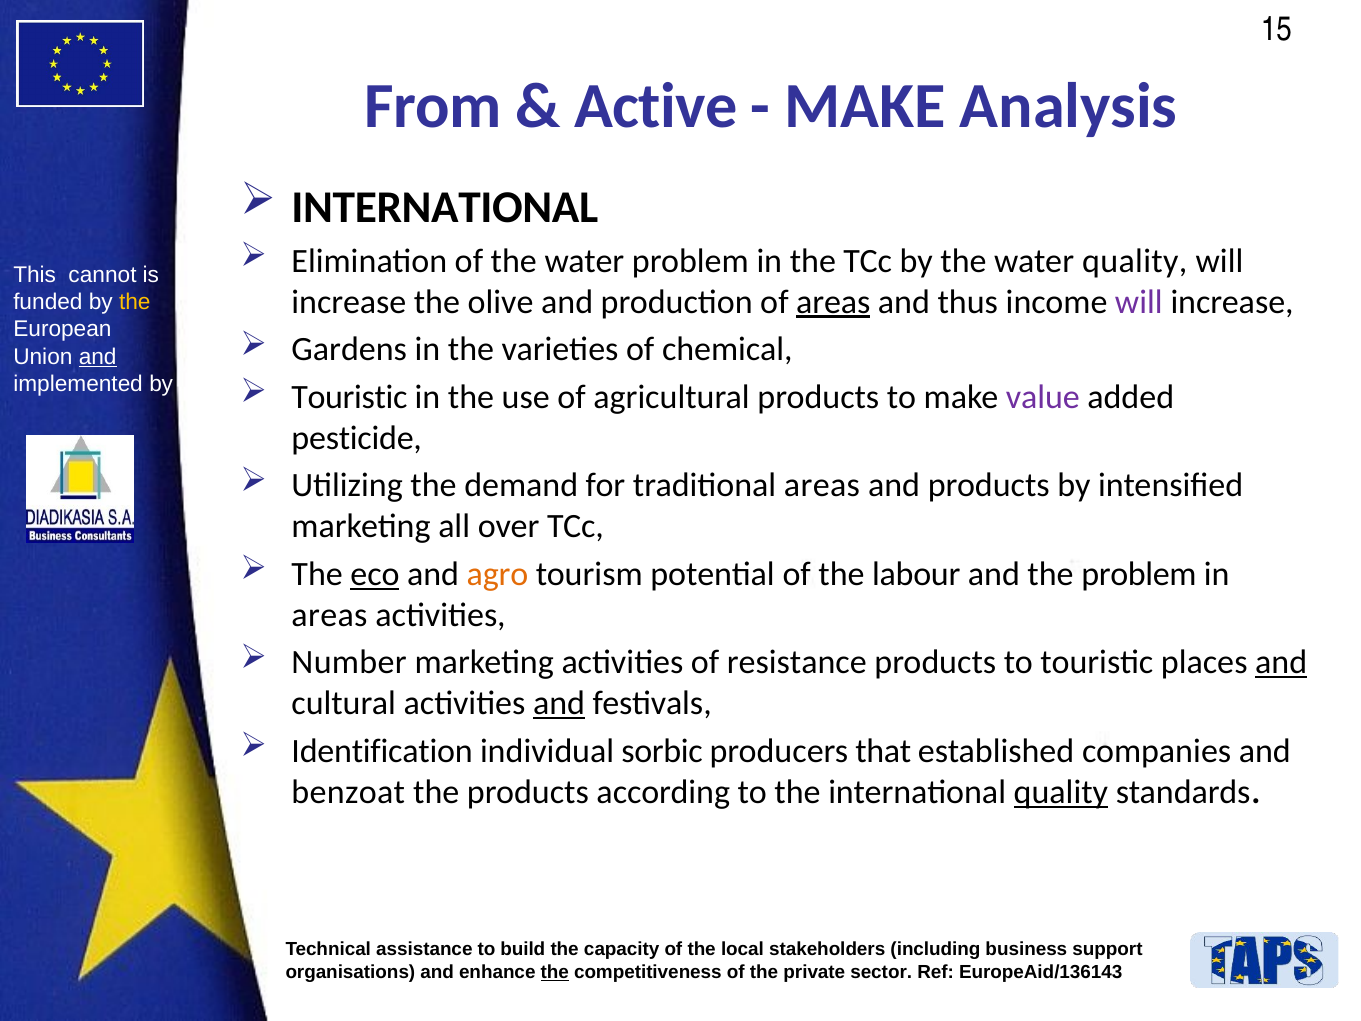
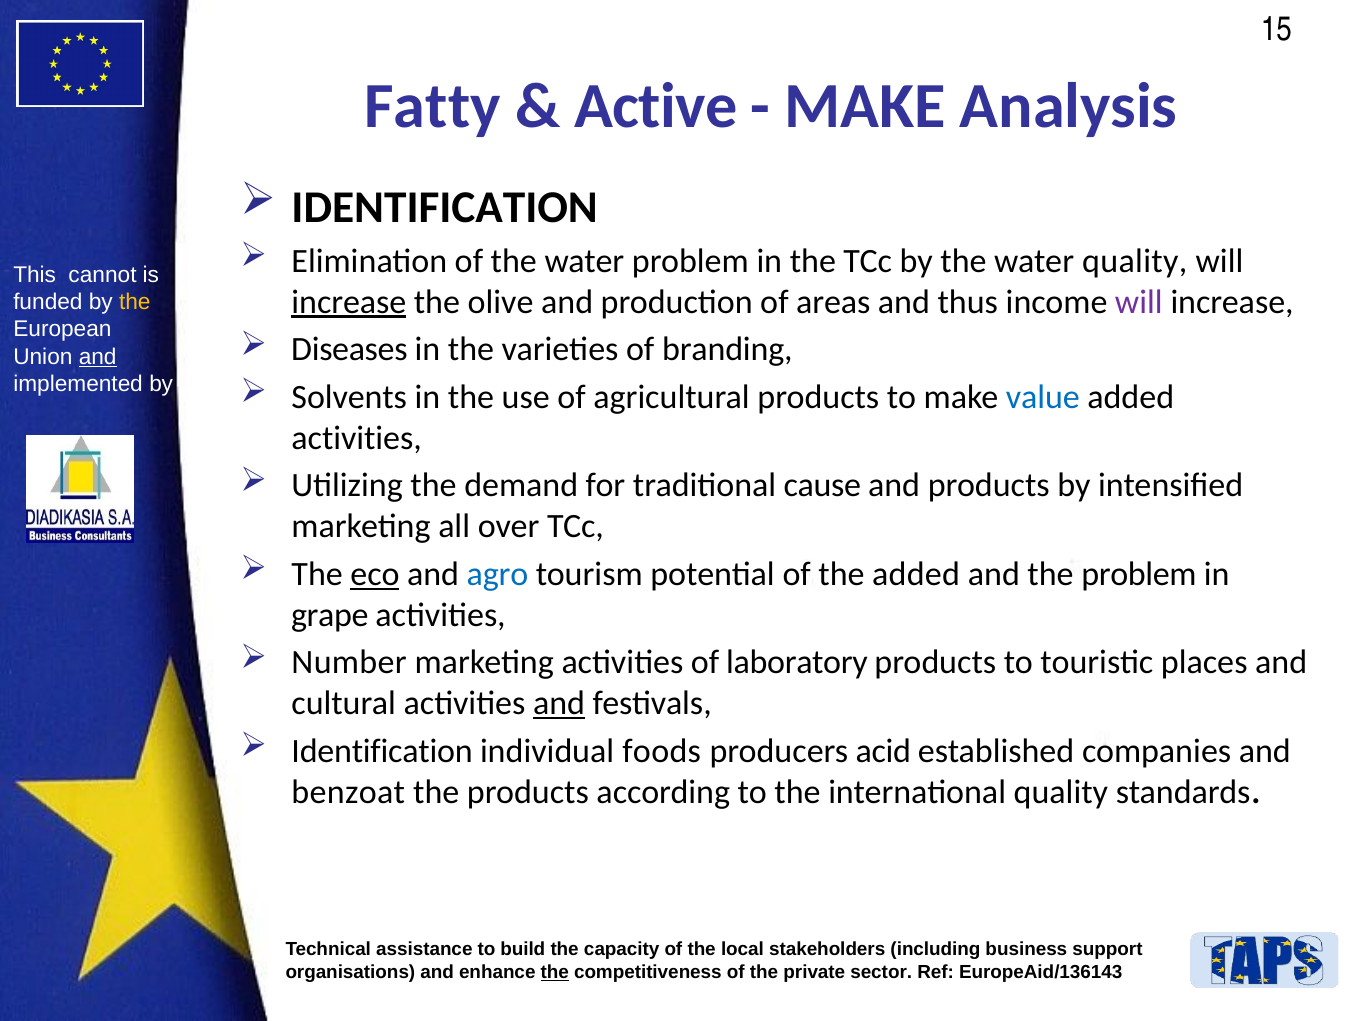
From: From -> Fatty (433, 106)
INTERNATIONAL: INTERNATIONAL -> IDENTIFICATION (445, 207)
increase underline: none -> present (349, 302)
areas underline: present -> none (833, 302)
Gardens: Gardens -> Diseases (349, 349)
chemical: chemical -> branding (727, 349)
Touristic: Touristic -> Solvents (349, 397)
value colour: purple -> blue (1043, 397)
pesticide: pesticide -> activities (357, 438)
traditional areas: areas -> cause (822, 486)
agro colour: orange -> blue (497, 574)
the labour: labour -> added (916, 574)
areas: areas -> grape (330, 615)
resistance: resistance -> laboratory (797, 662)
and underline: present -> none (1281, 662)
sorbic: sorbic -> foods (662, 751)
that: that -> acid (883, 751)
quality underline: present -> none (1061, 792)
